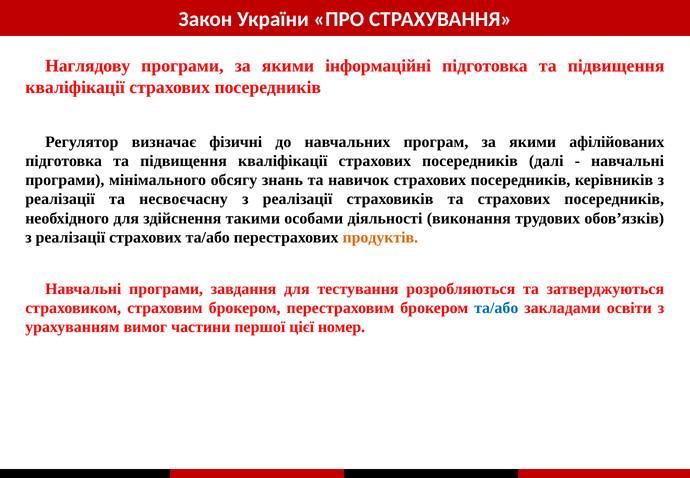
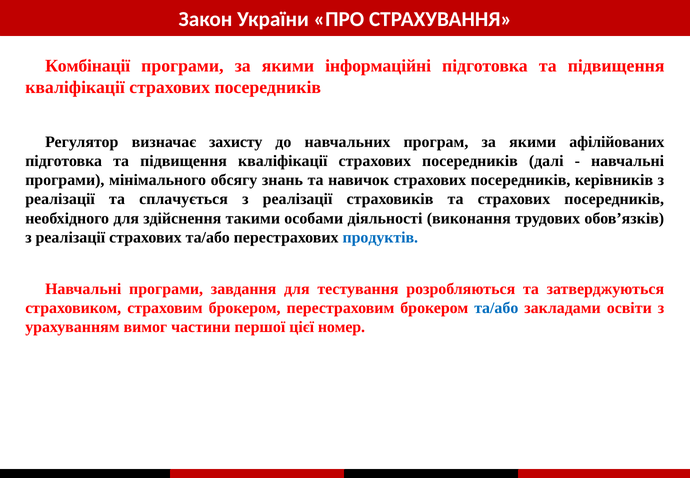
Наглядову: Наглядову -> Комбінації (88, 66)
фізичні: фізичні -> захисту (236, 142)
несвоєчасну: несвоєчасну -> сплачується (184, 199)
продуктів colour: orange -> blue (380, 237)
